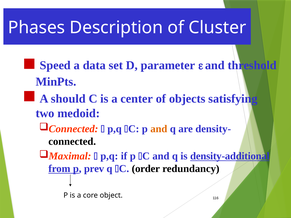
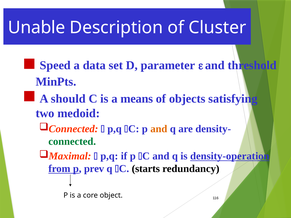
Phases: Phases -> Unable (37, 28)
center: center -> means (137, 99)
connected colour: black -> green (72, 142)
density-additional: density-additional -> density-operation (230, 156)
order: order -> starts (146, 169)
